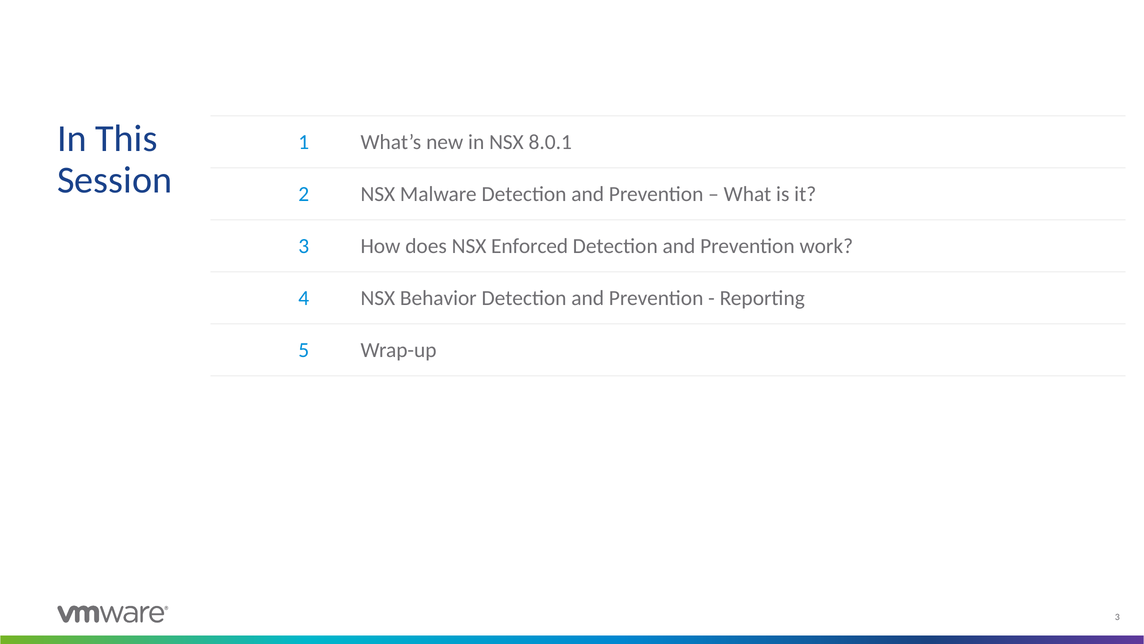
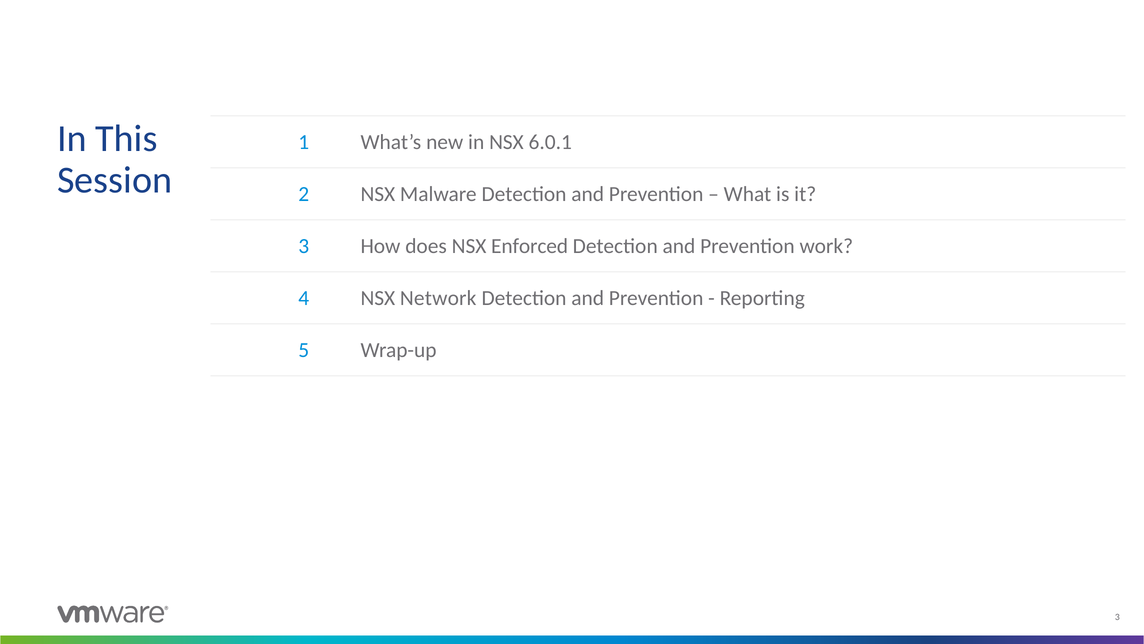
8.0.1: 8.0.1 -> 6.0.1 (550, 142)
Behavior: Behavior -> Network (438, 298)
